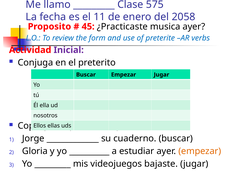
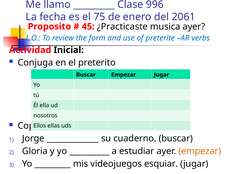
575: 575 -> 996 (155, 5)
11: 11 -> 75 (99, 17)
2058: 2058 -> 2061 (184, 17)
Inicial colour: purple -> black (69, 50)
bajaste: bajaste -> esquiar (161, 164)
